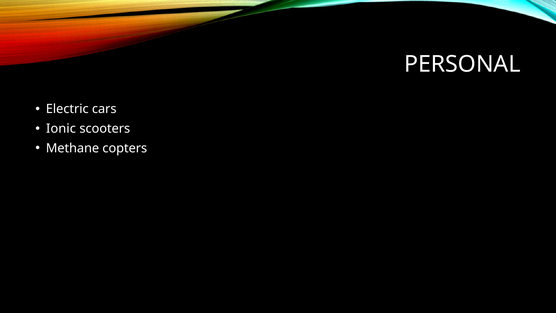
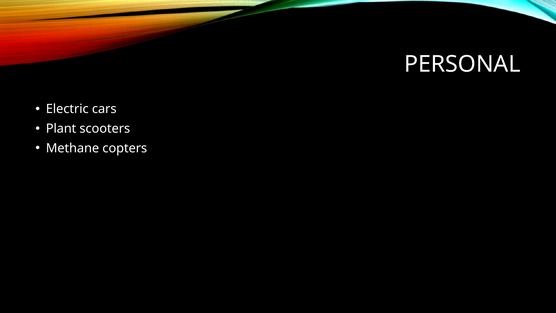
Ionic: Ionic -> Plant (61, 129)
